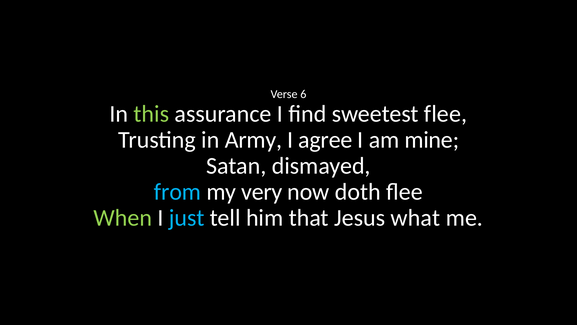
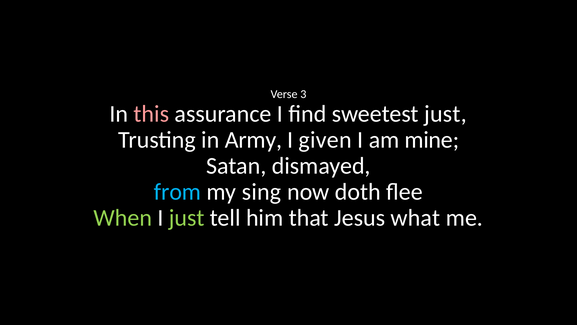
6: 6 -> 3 (303, 94)
this colour: light green -> pink (151, 114)
sweetest flee: flee -> just (445, 114)
agree: agree -> given (325, 140)
very: very -> sing (261, 192)
just colour: light blue -> light green (187, 217)
